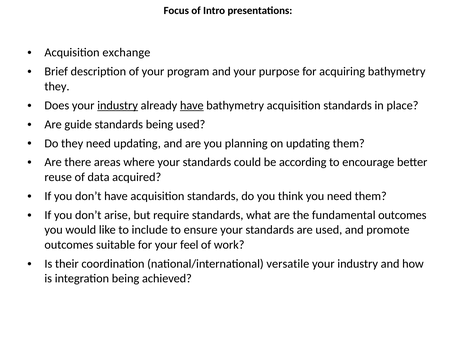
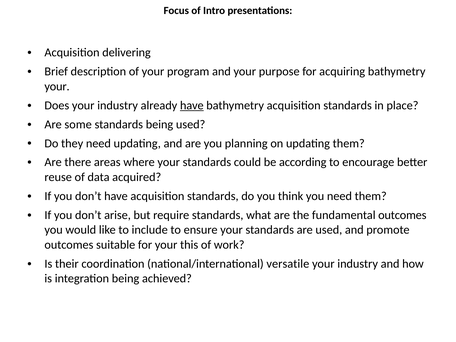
exchange: exchange -> delivering (127, 53)
they: they -> your (57, 86)
industry underline: present -> none (118, 105)
guide: guide -> some (78, 124)
feel: feel -> this (189, 245)
